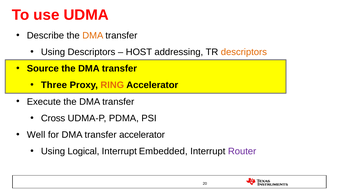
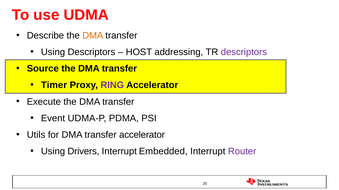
descriptors colour: orange -> purple (244, 52)
Three: Three -> Timer (54, 85)
RING colour: orange -> purple (112, 85)
Cross: Cross -> Event (53, 119)
Well: Well -> Utils (36, 135)
Logical: Logical -> Drivers (83, 152)
